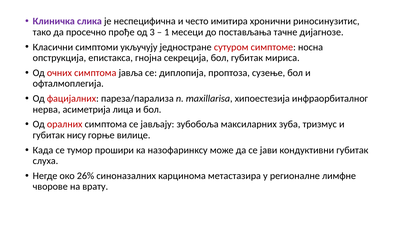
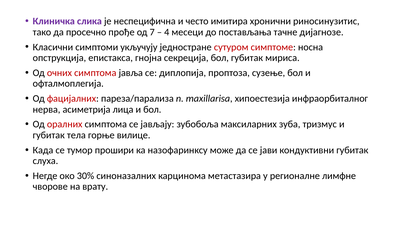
3: 3 -> 7 (152, 32)
1: 1 -> 4 (167, 32)
нису: нису -> тела (76, 135)
26%: 26% -> 30% (86, 176)
